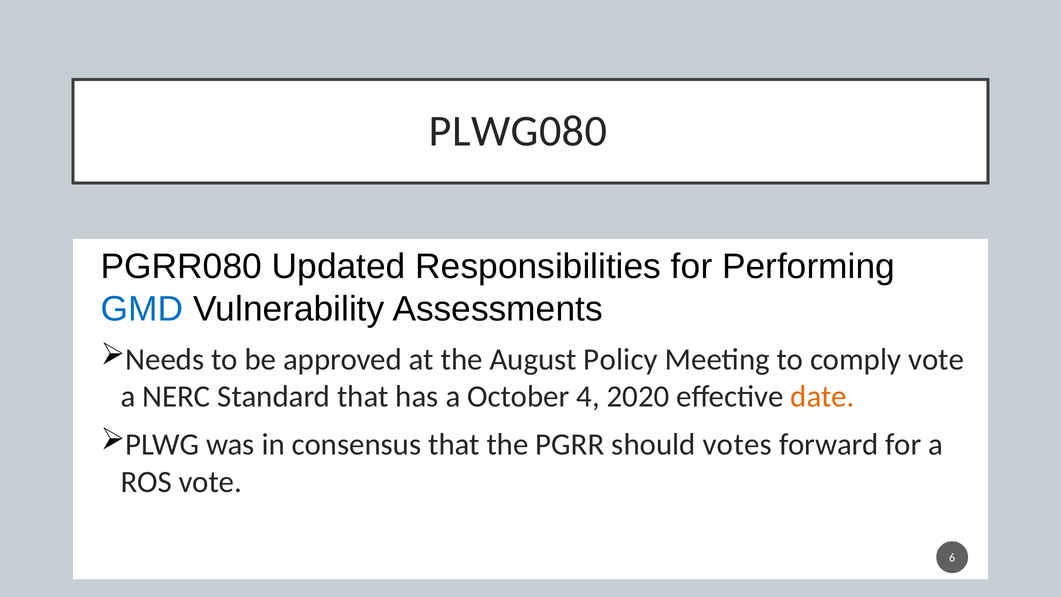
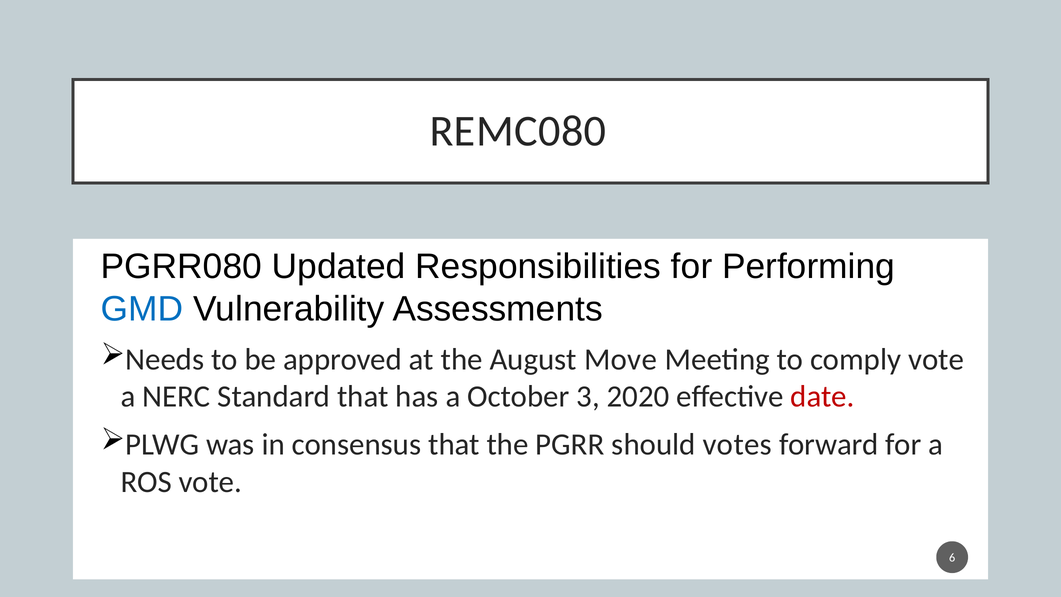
PLWG080: PLWG080 -> REMC080 (518, 131)
Policy: Policy -> Move (621, 359)
4: 4 -> 3 (588, 396)
date colour: orange -> red (822, 396)
